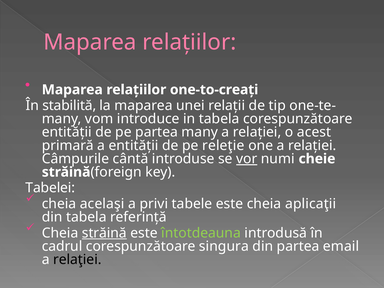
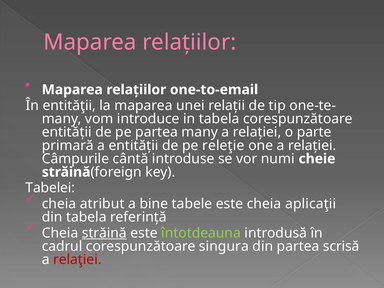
one-to-creaţi: one-to-creaţi -> one-to-email (214, 90)
În stabilită: stabilită -> entităţii (69, 106)
acest: acest -> parte (314, 132)
vor underline: present -> none (247, 159)
acelaşi: acelaşi -> atribut (102, 204)
privi: privi -> bine (154, 204)
email: email -> scrisă (341, 246)
relaţiei colour: black -> red (77, 260)
